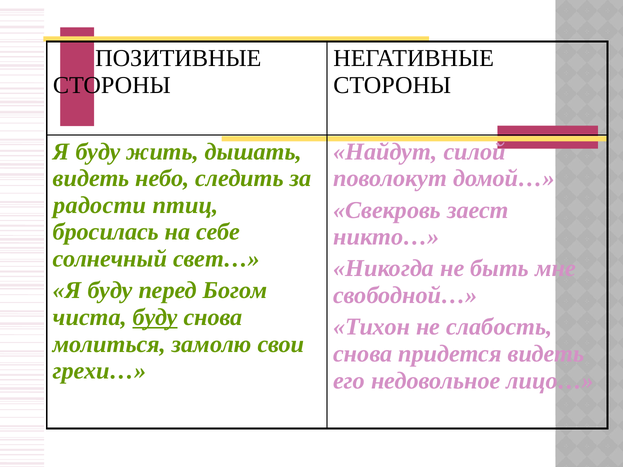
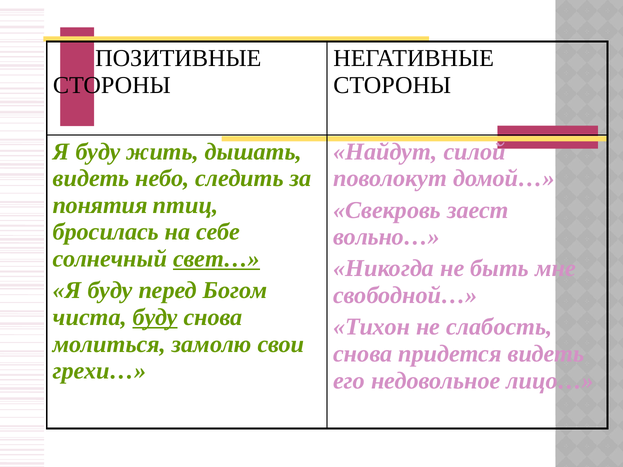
радости: радости -> понятия (100, 205)
никто…: никто… -> вольно… (386, 237)
свет… underline: none -> present (217, 259)
